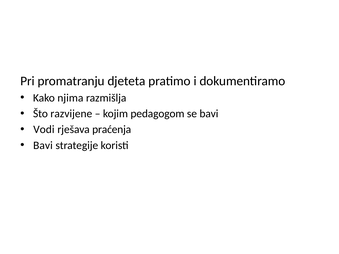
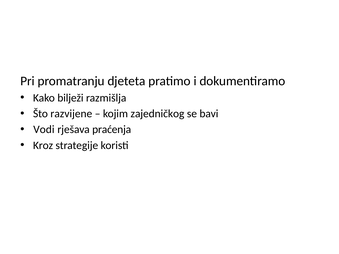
njima: njima -> bilježi (70, 98)
pedagogom: pedagogom -> zajedničkog (157, 114)
Bavi: Bavi -> Kroz (43, 145)
